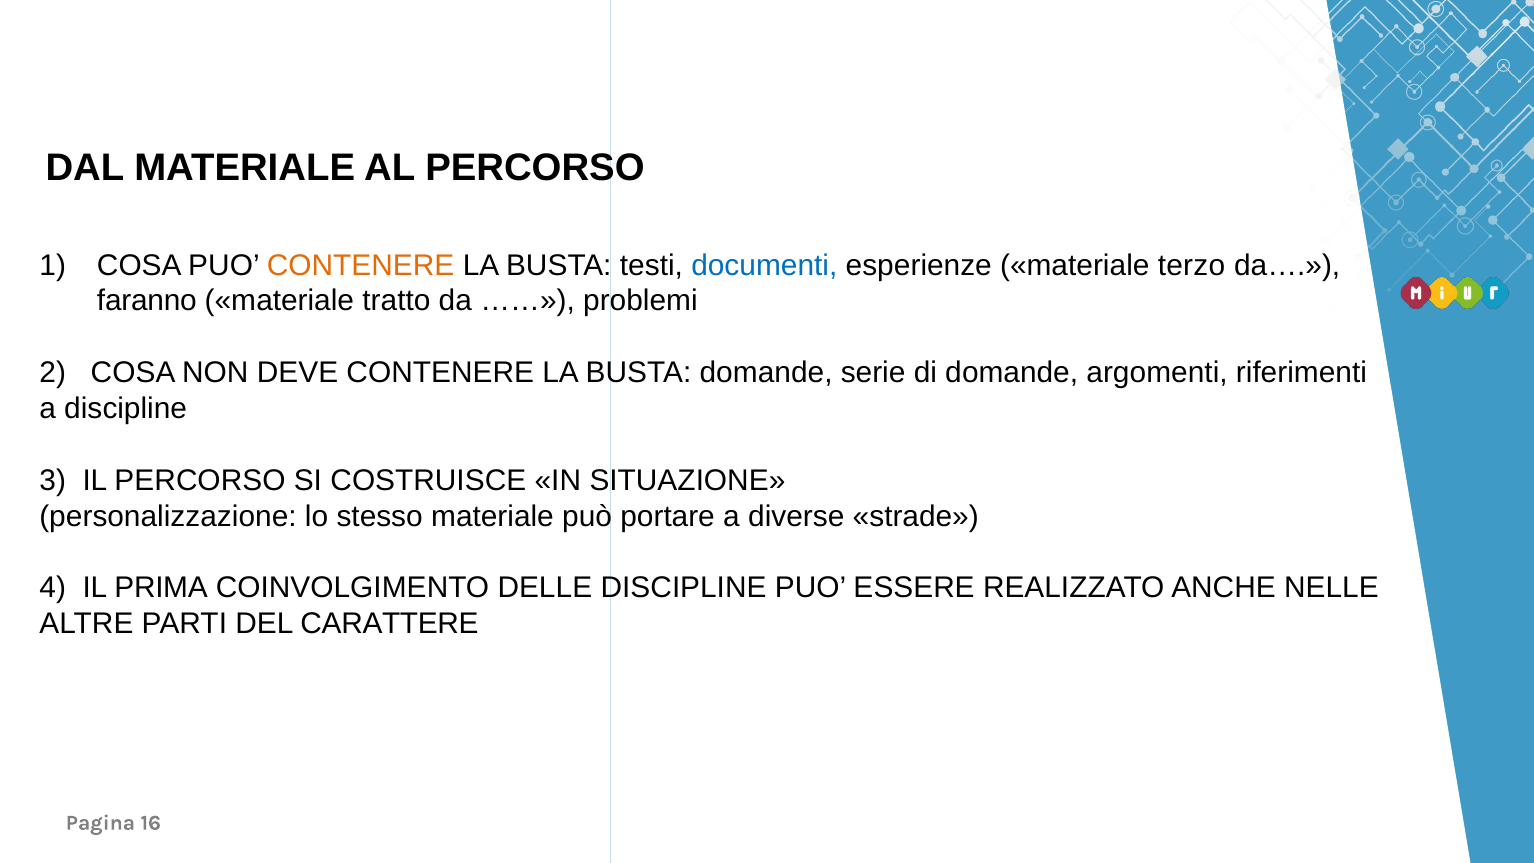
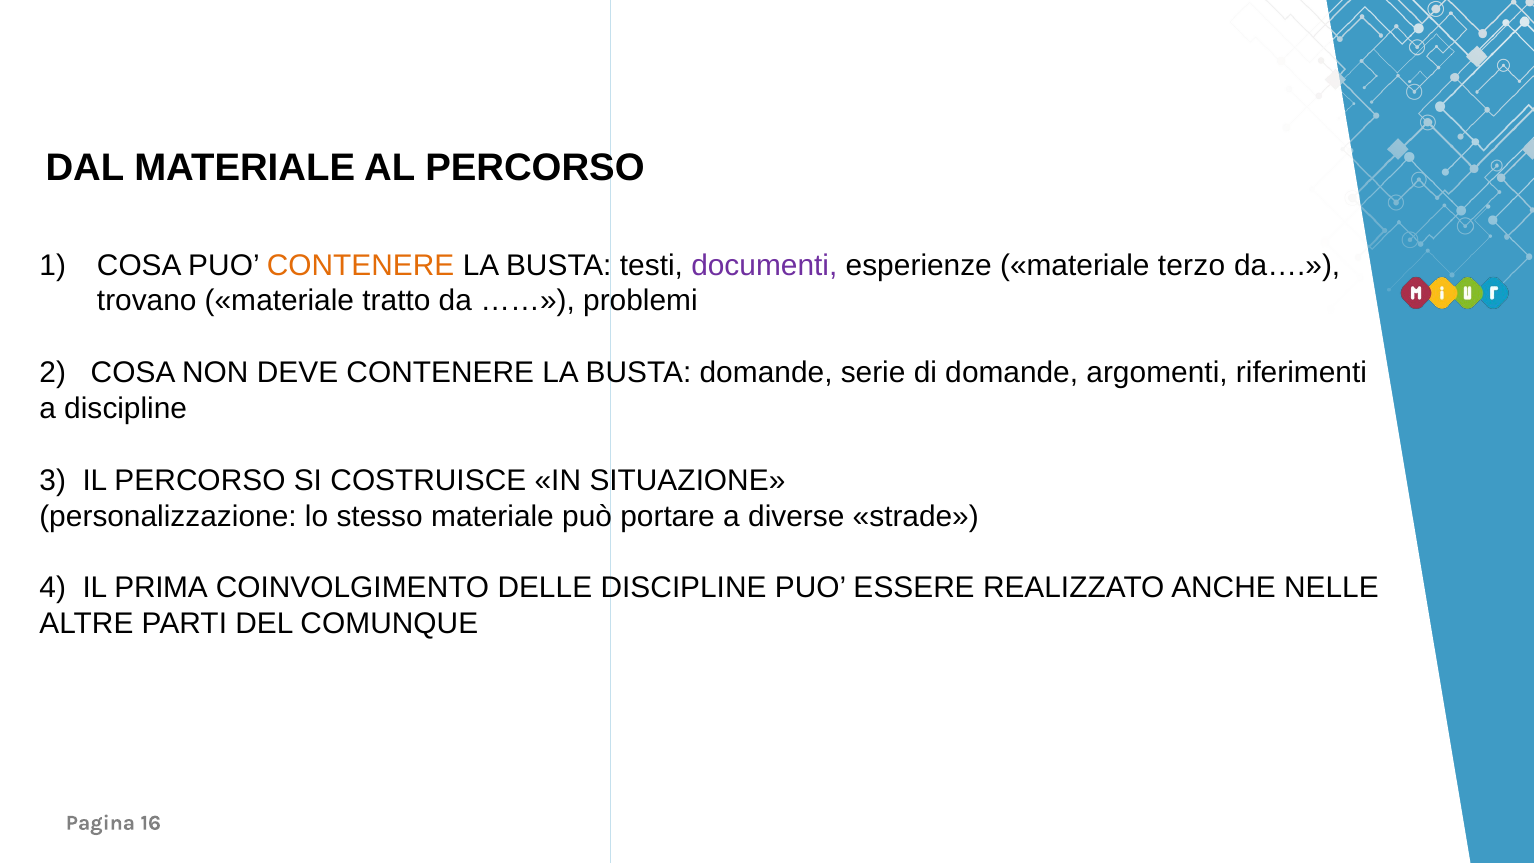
documenti colour: blue -> purple (764, 265)
faranno: faranno -> trovano (147, 301)
CARATTERE: CARATTERE -> COMUNQUE (389, 624)
